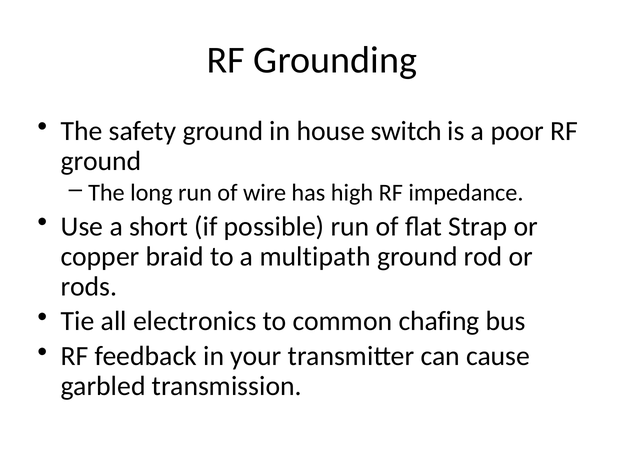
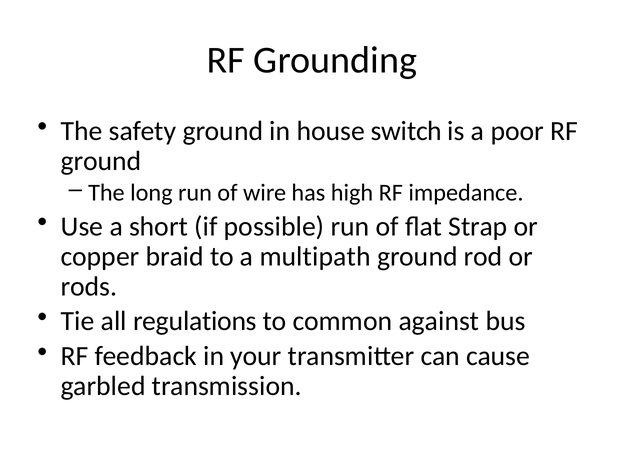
electronics: electronics -> regulations (195, 321)
chafing: chafing -> against (439, 321)
